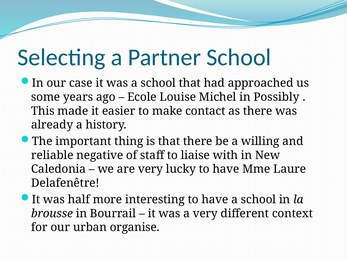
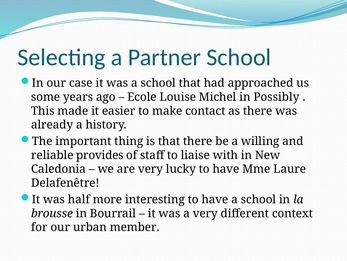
negative: negative -> provides (100, 155)
organise: organise -> member (135, 227)
